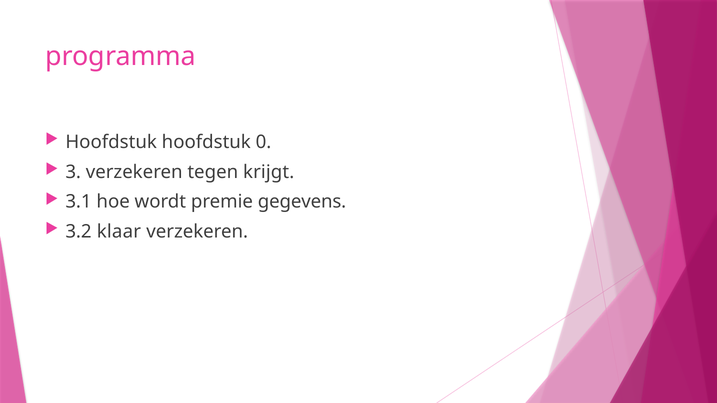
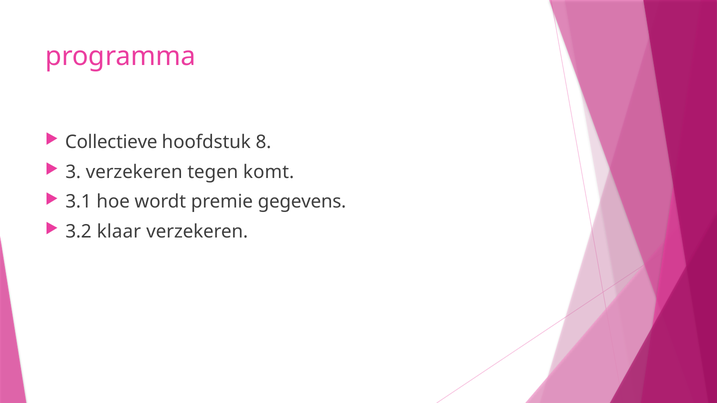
Hoofdstuk: Hoofdstuk -> Collectieve (111, 142)
0: 0 -> 8 (263, 142)
krijgt: krijgt -> komt (269, 172)
